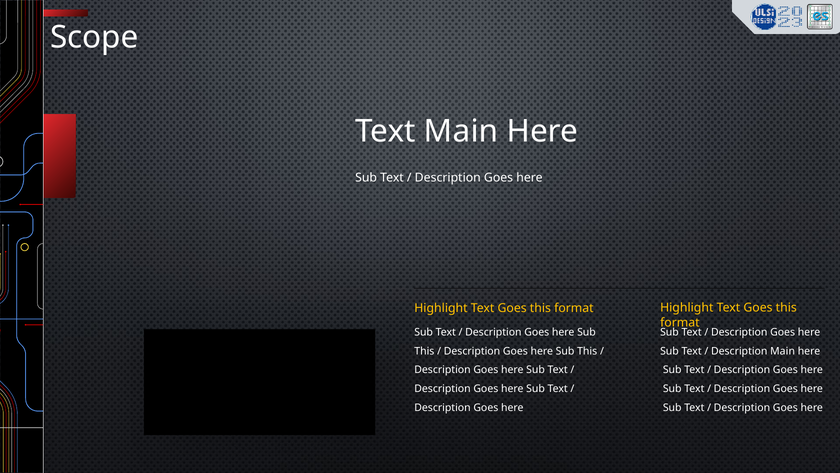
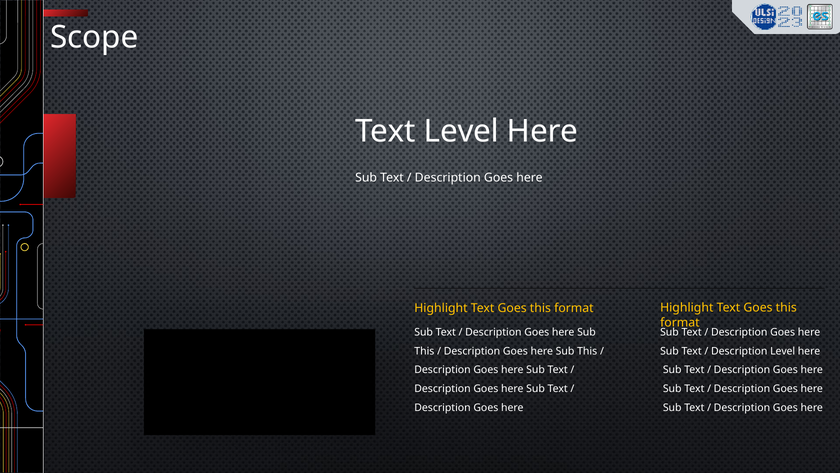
Text Main: Main -> Level (461, 131)
Description Main: Main -> Level (783, 351)
